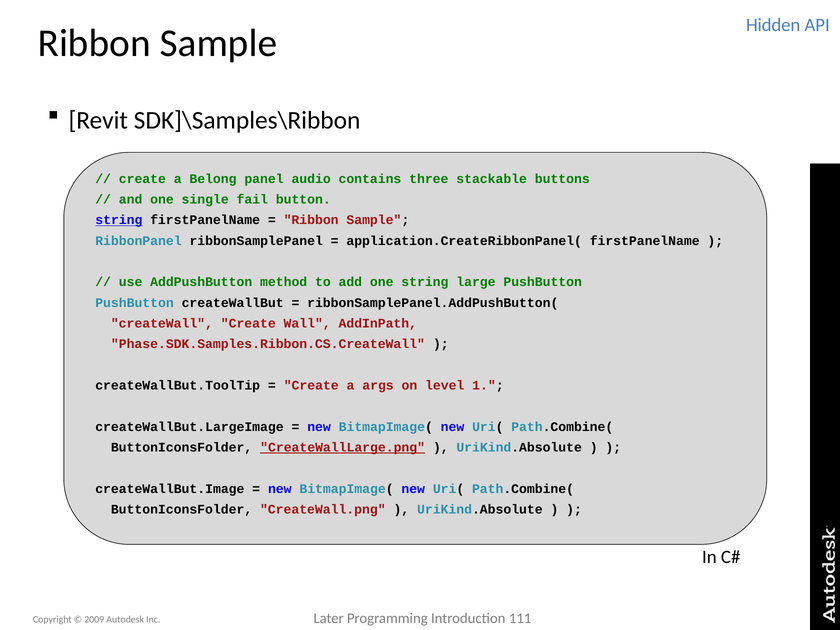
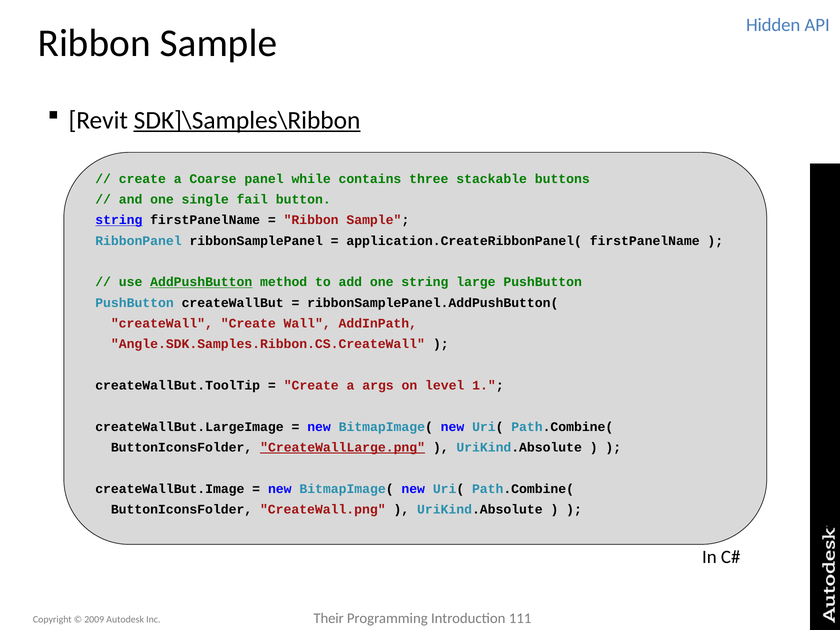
SDK]\Samples\Ribbon underline: none -> present (247, 120)
Belong: Belong -> Coarse (213, 179)
audio: audio -> while (311, 179)
AddPushButton underline: none -> present (201, 282)
Phase.SDK.Samples.Ribbon.CS.CreateWall: Phase.SDK.Samples.Ribbon.CS.CreateWall -> Angle.SDK.Samples.Ribbon.CS.CreateWall (268, 344)
Later: Later -> Their (329, 619)
